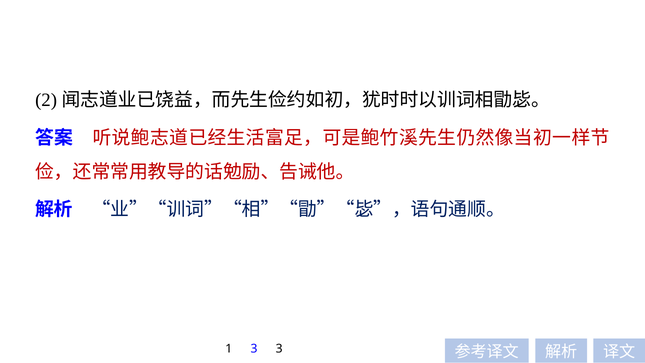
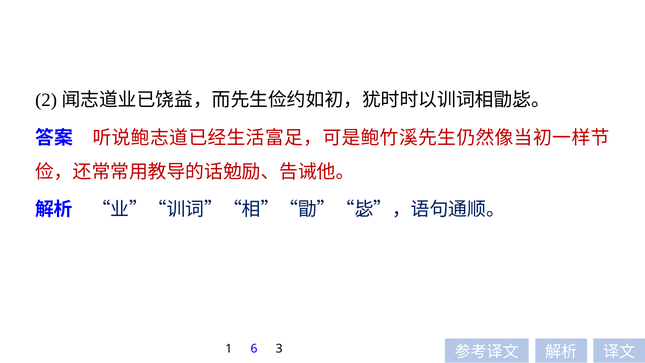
1 3: 3 -> 6 (254, 349)
